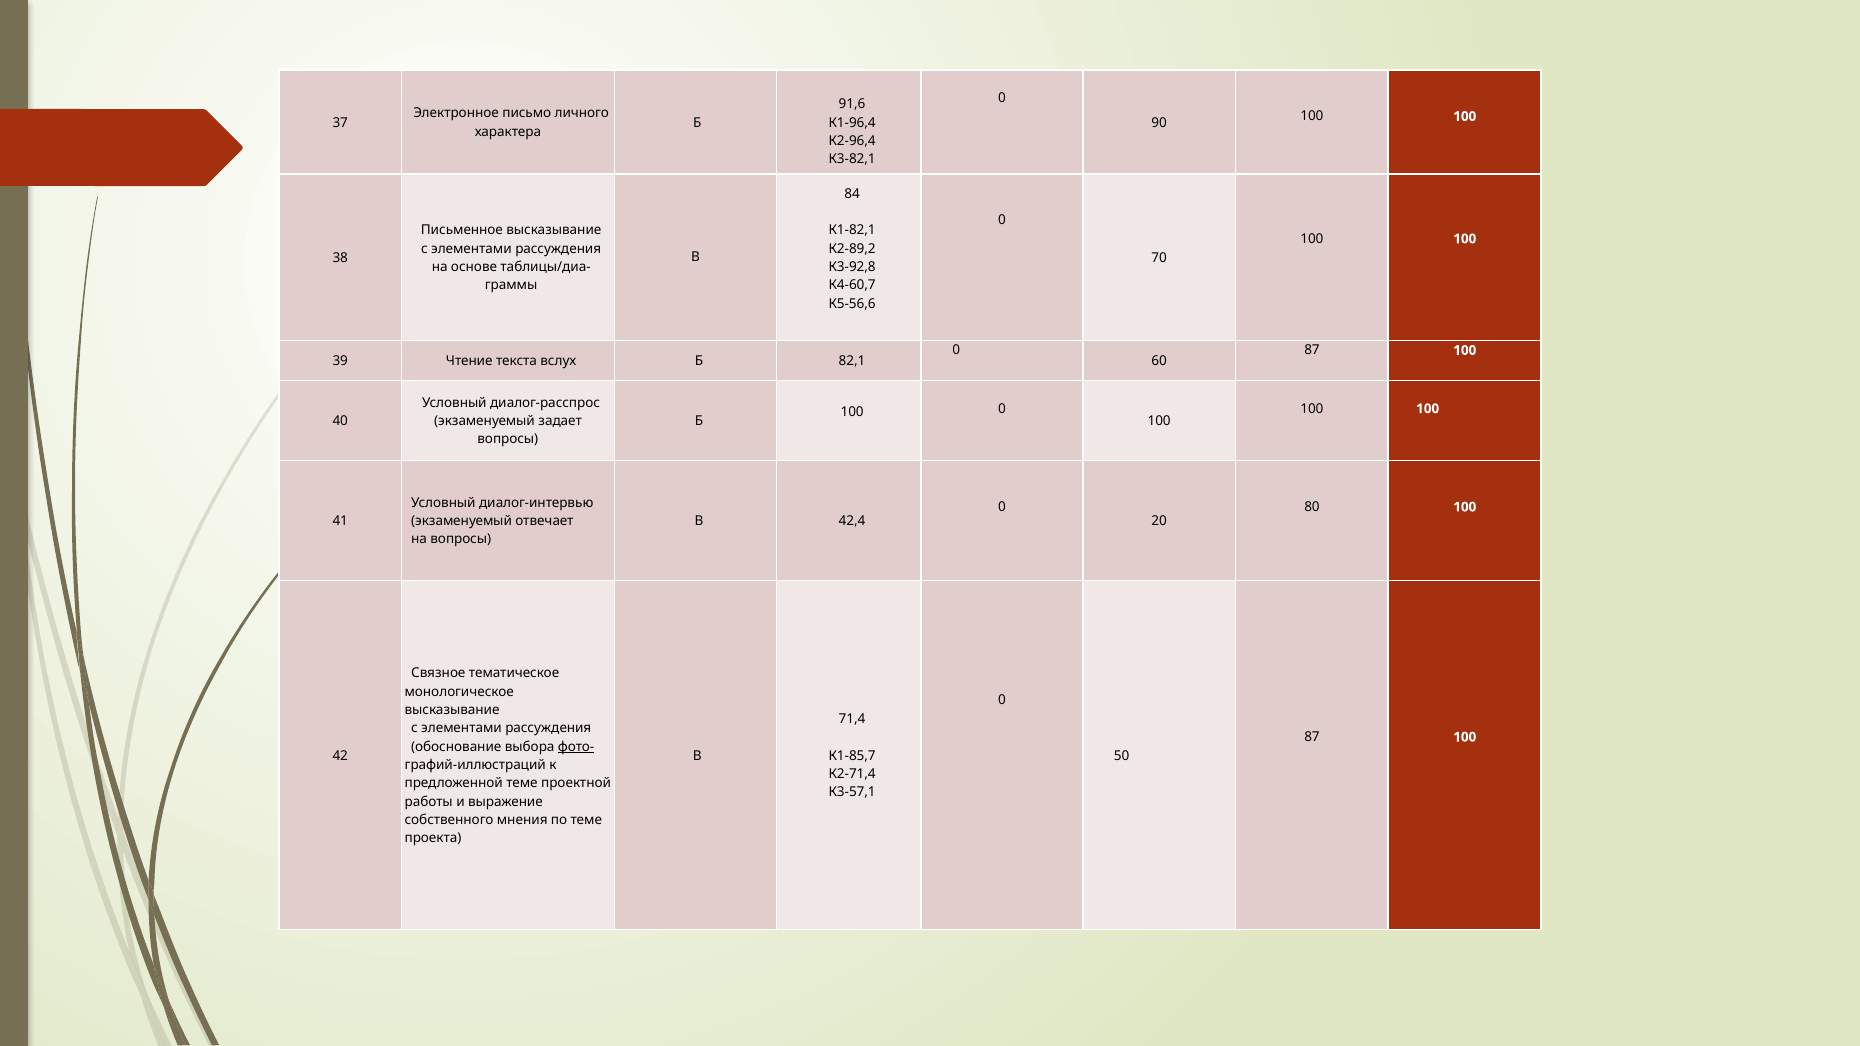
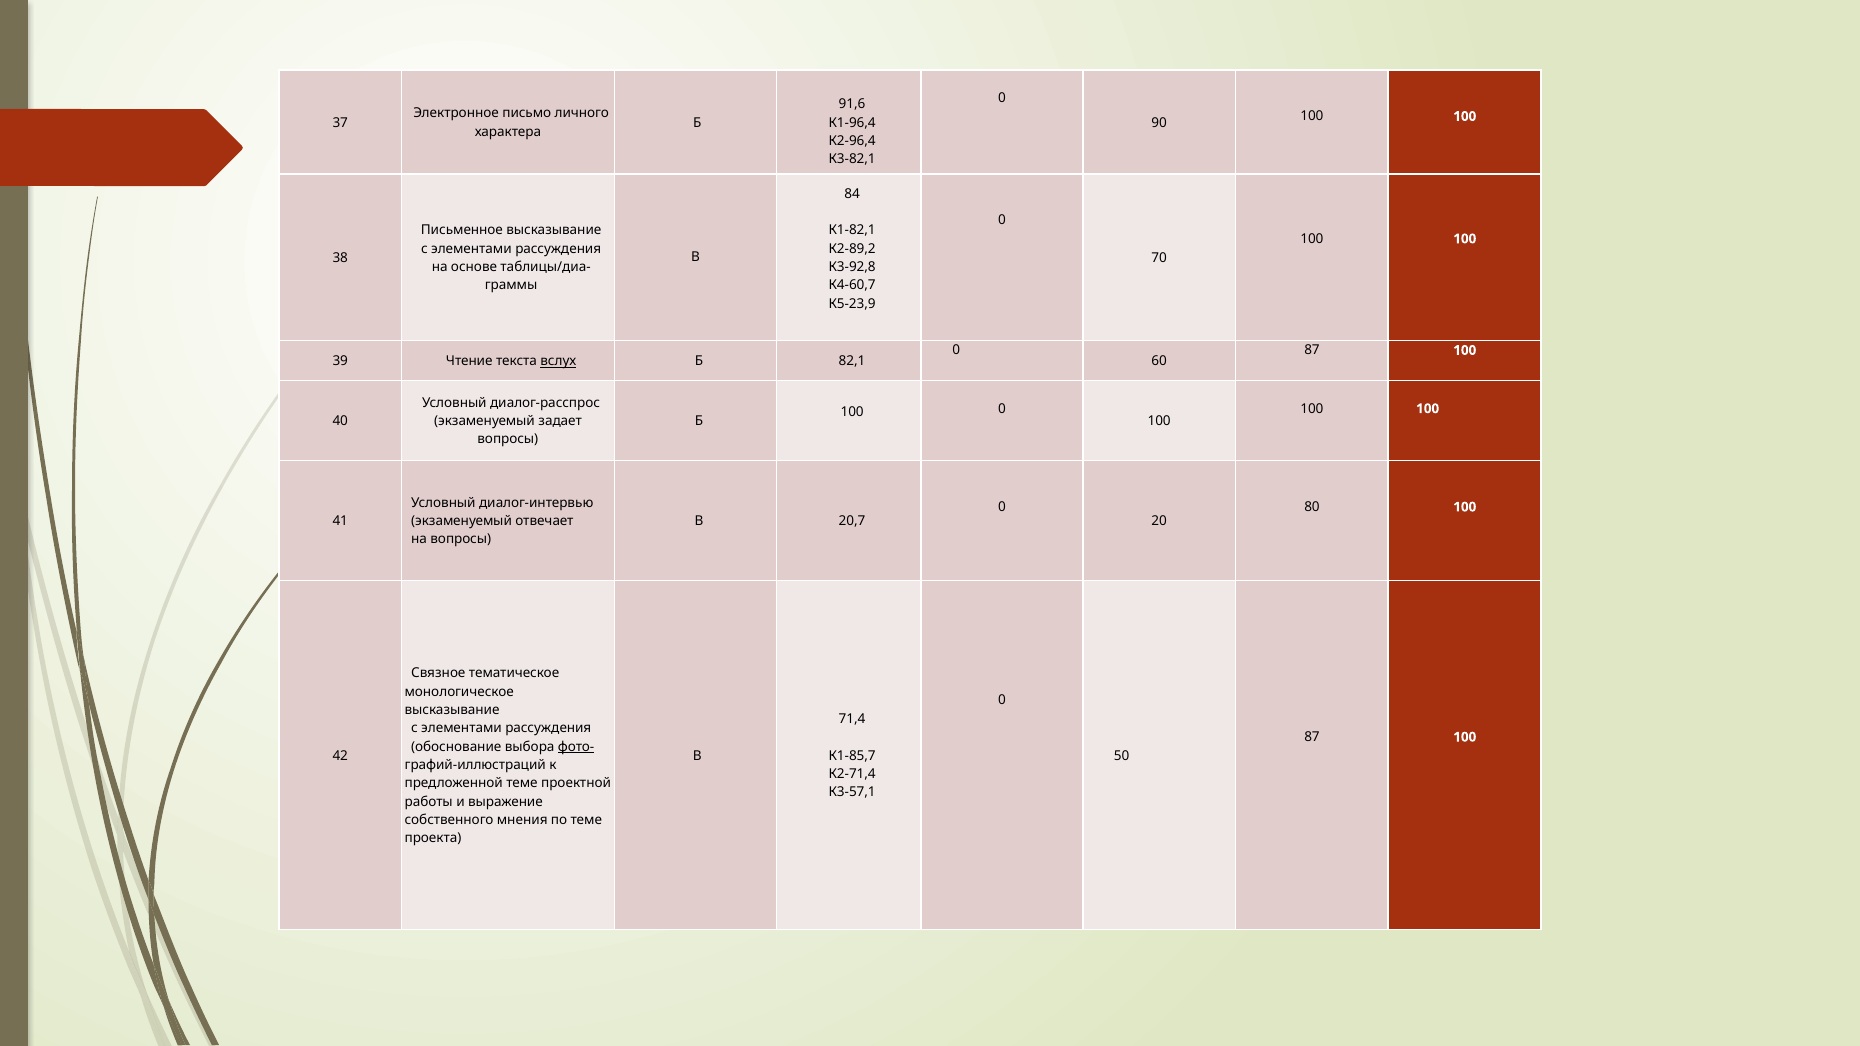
К5-56,6: К5-56,6 -> К5-23,9 (852, 304)
вслух underline: none -> present (558, 361)
42,4: 42,4 -> 20,7 (852, 521)
